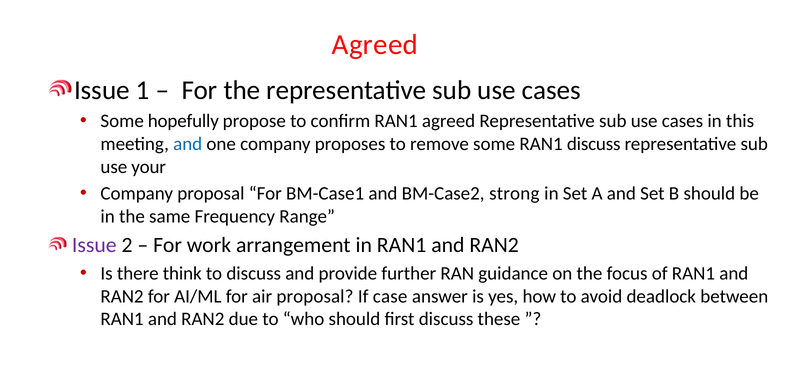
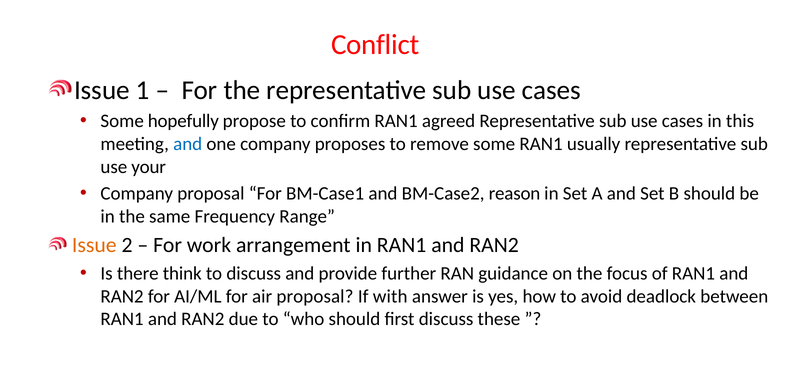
Agreed: Agreed -> Conflict (375, 45)
RAN1 discuss: discuss -> usually (594, 144)
strong: strong -> reason (514, 193)
Issue colour: purple -> orange (94, 245)
case: case -> with (390, 296)
